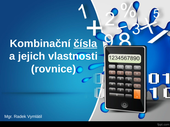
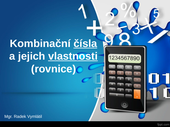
vlastnosti underline: none -> present (73, 56)
